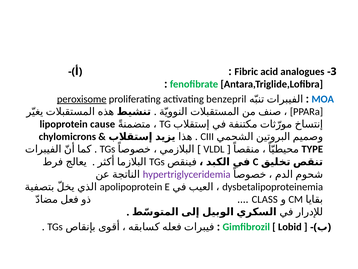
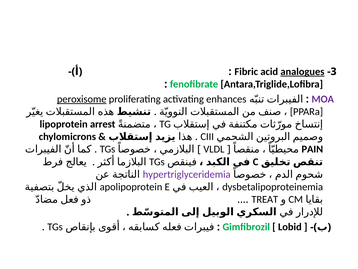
analogues underline: none -> present (302, 71)
benzepril: benzepril -> enhances (226, 99)
MOA colour: blue -> purple (323, 99)
cause: cause -> arrest (103, 124)
TYPE: TYPE -> PAIN (312, 149)
CLASS: CLASS -> TREAT (265, 199)
